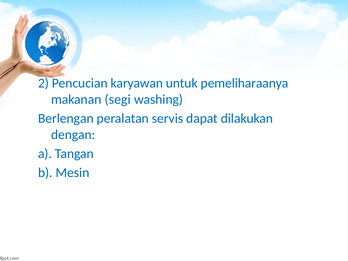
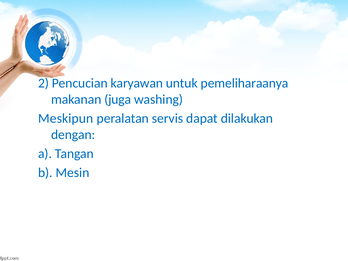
segi: segi -> juga (118, 99)
Berlengan: Berlengan -> Meskipun (66, 118)
